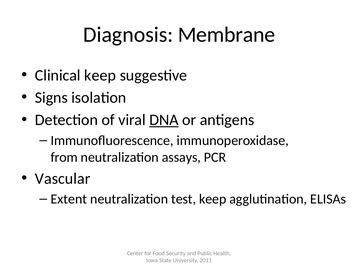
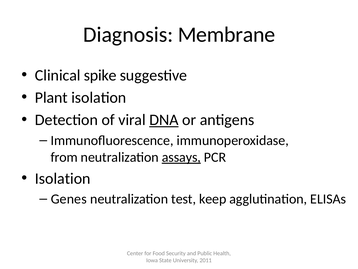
Clinical keep: keep -> spike (100, 75)
Signs: Signs -> Plant (51, 97)
assays underline: none -> present (181, 157)
Vascular: Vascular -> Isolation (63, 178)
Extent: Extent -> Genes (69, 199)
